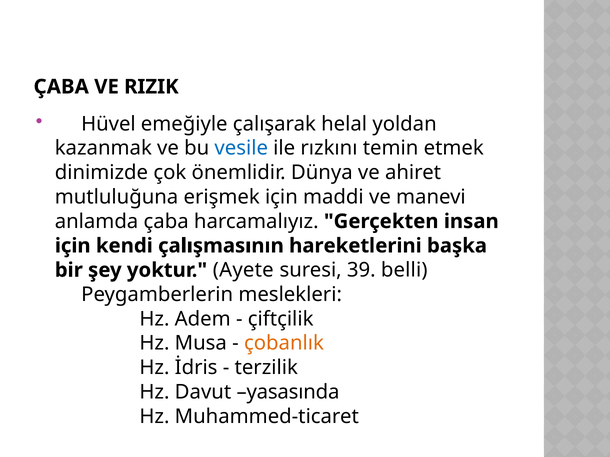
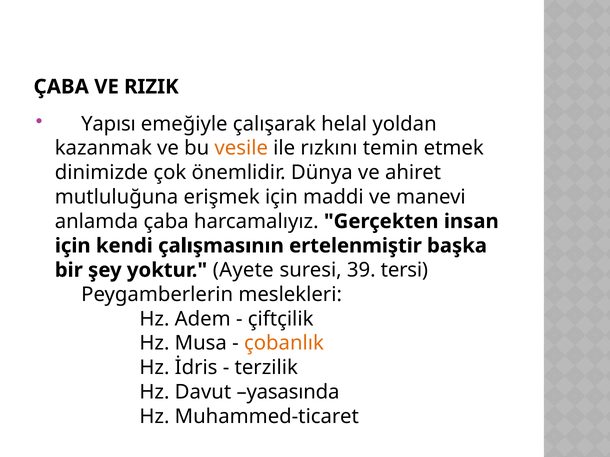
Hüvel: Hüvel -> Yapısı (109, 124)
vesile colour: blue -> orange (241, 148)
hareketlerini: hareketlerini -> ertelenmiştir (355, 246)
belli: belli -> tersi (404, 270)
